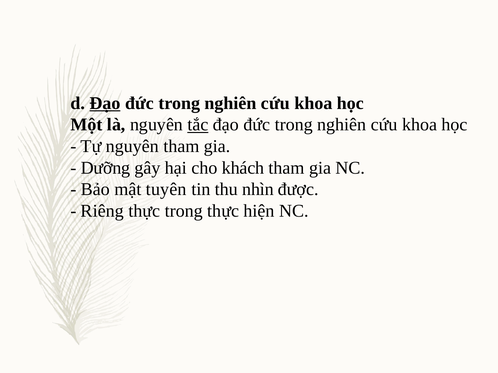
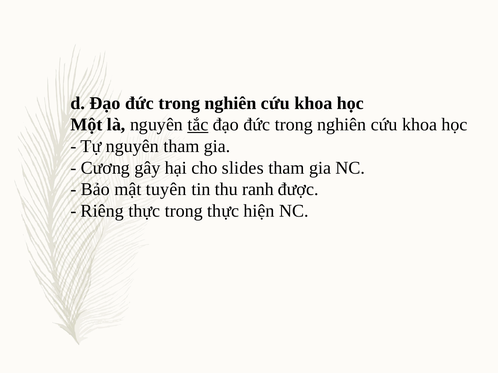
Đạo underline: present -> none (105, 103)
Dưỡng: Dưỡng -> Cương (105, 168)
khách: khách -> slides (243, 168)
nhìn: nhìn -> ranh (258, 190)
